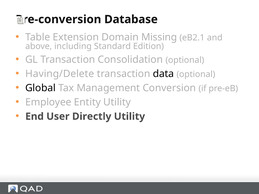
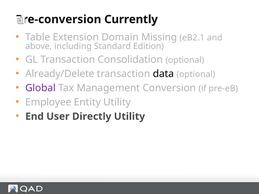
Database: Database -> Currently (131, 19)
Having/Delete: Having/Delete -> Already/Delete (60, 74)
Global colour: black -> purple (40, 88)
